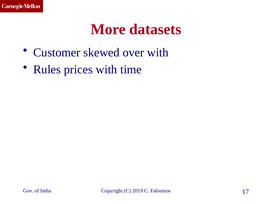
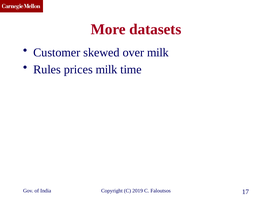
over with: with -> milk (158, 53)
prices with: with -> milk (107, 69)
